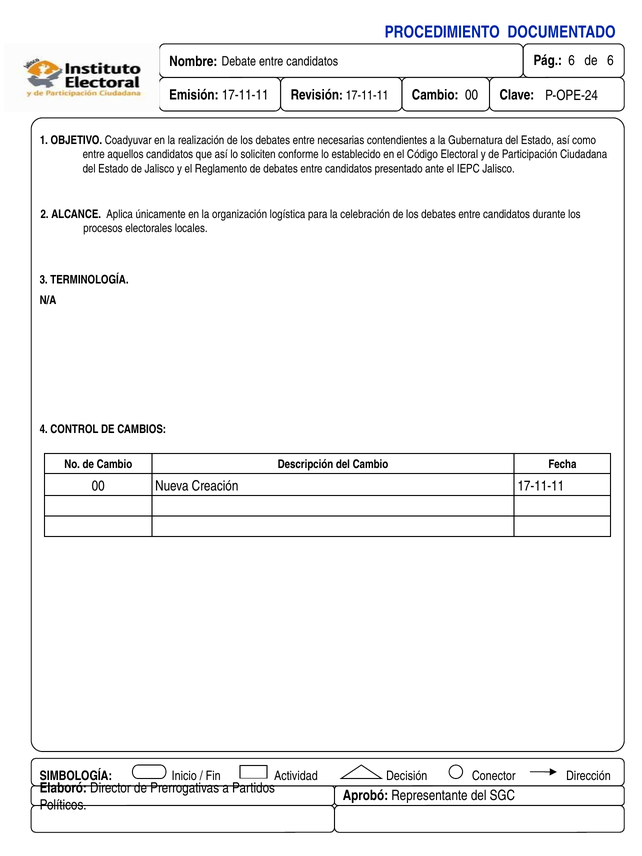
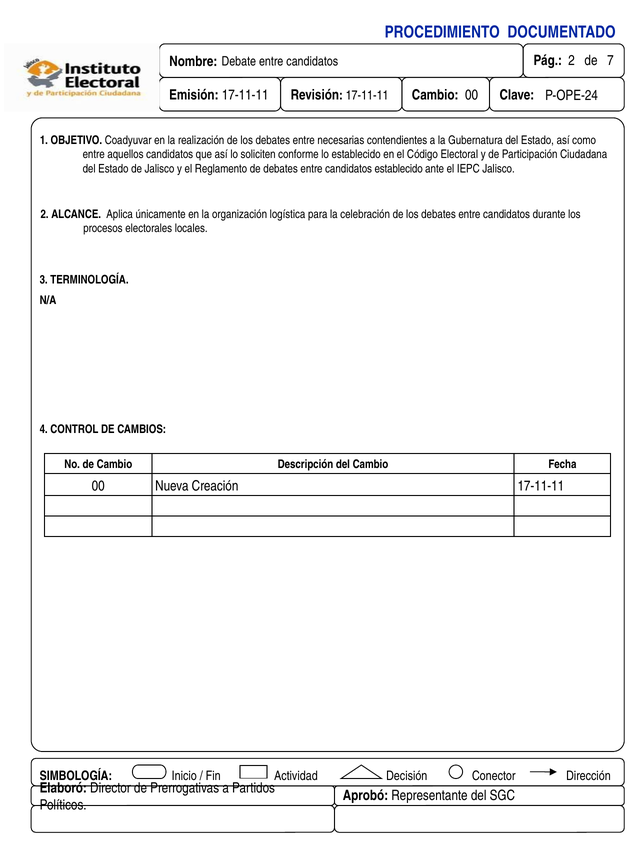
6: 6 -> 2 (572, 60)
de 6: 6 -> 7 (610, 60)
candidatos presentado: presentado -> establecido (399, 169)
